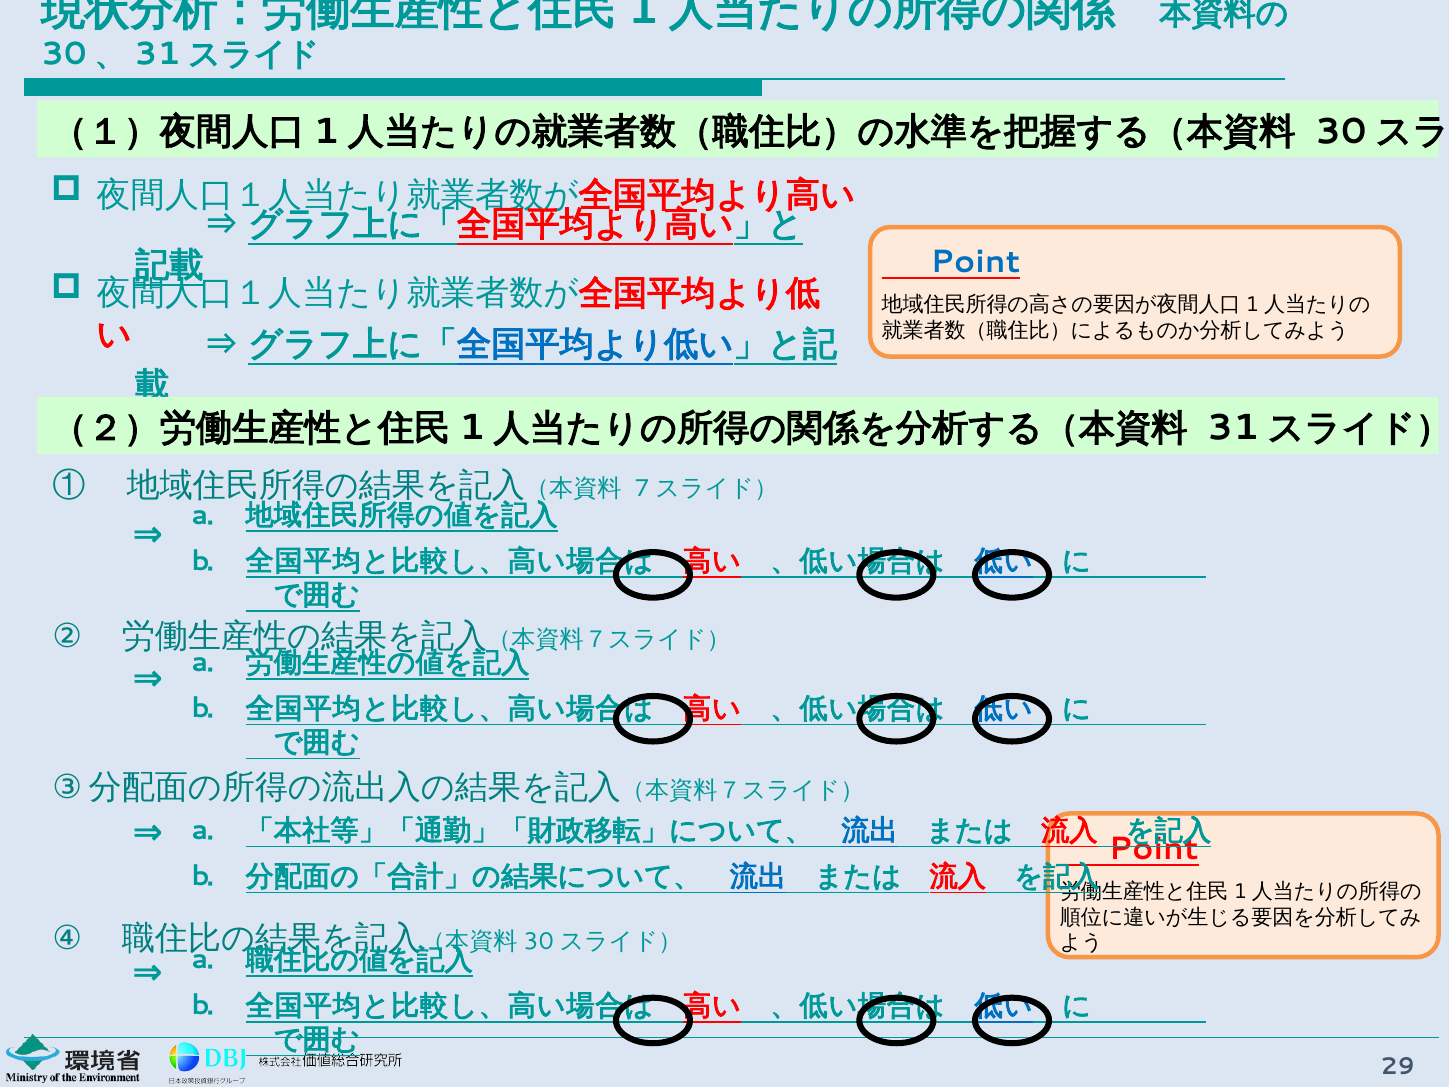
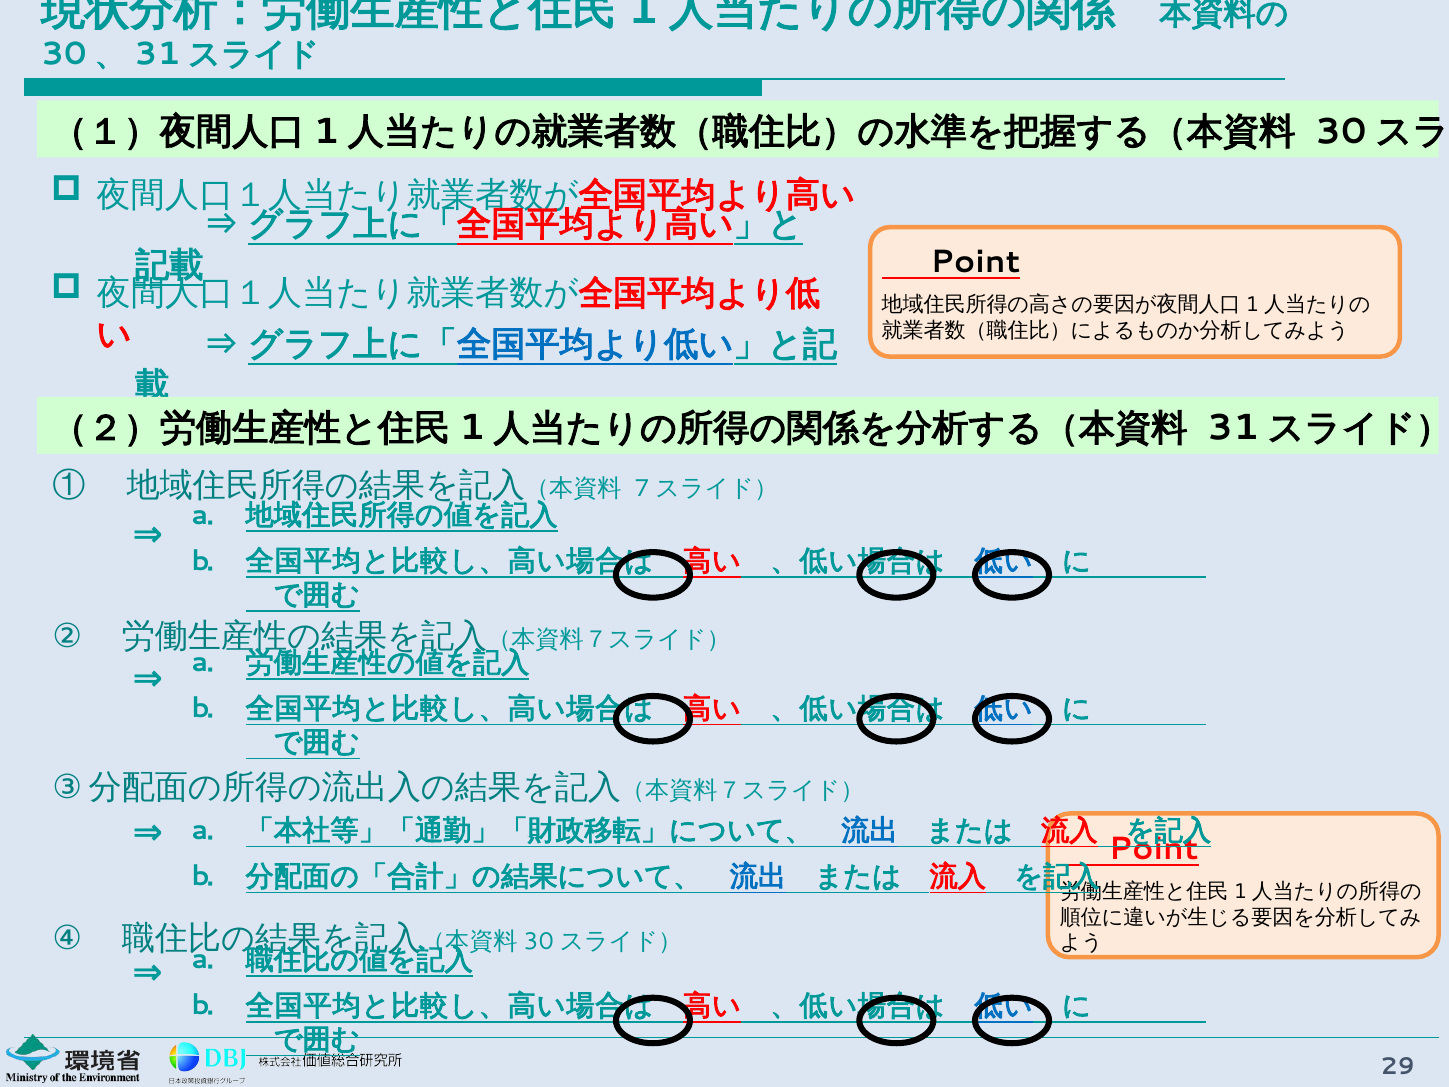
Point colour: blue -> black (975, 262)
